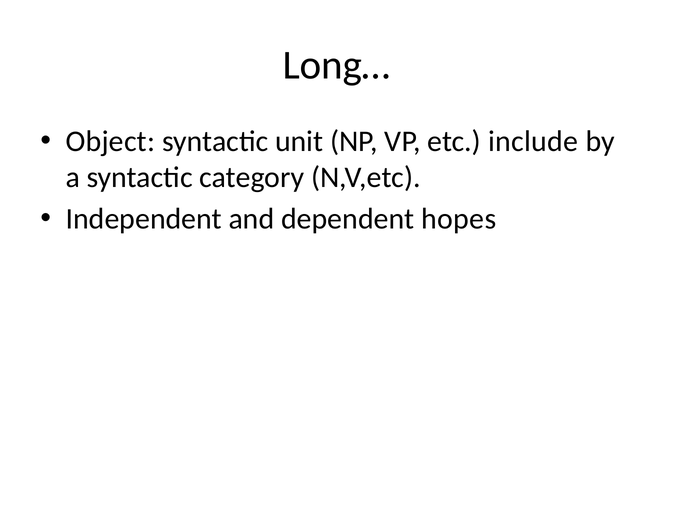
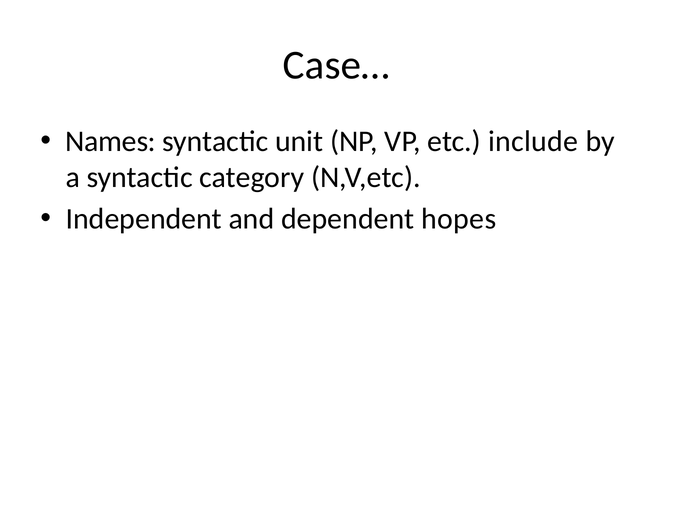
Long…: Long… -> Case… (336, 65)
Object: Object -> Names (111, 141)
